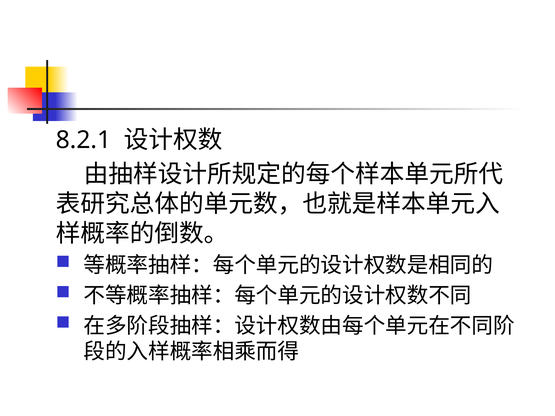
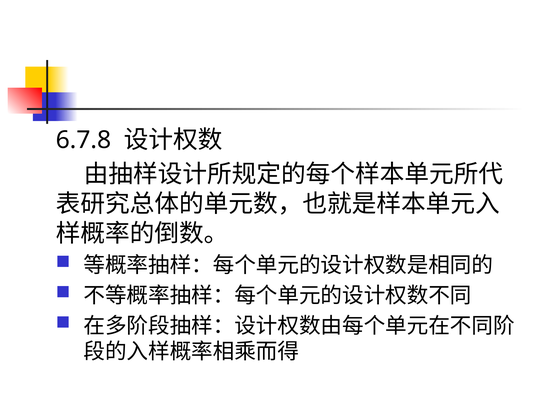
8.2.1: 8.2.1 -> 6.7.8 (84, 140)
